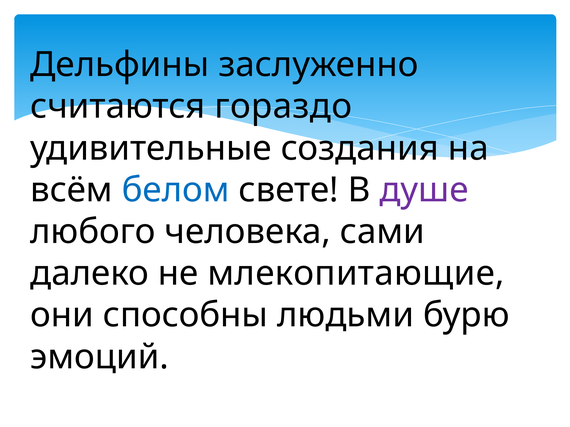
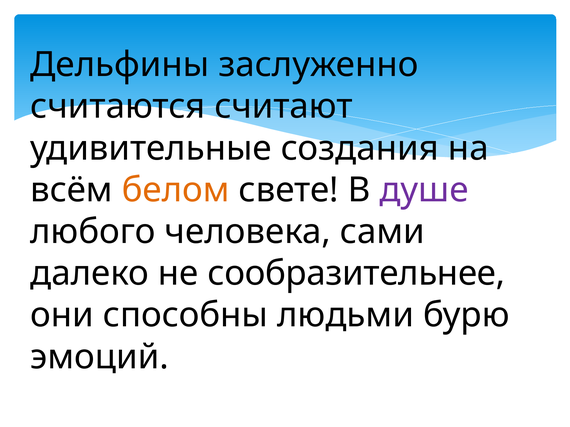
гораздо: гораздо -> считают (284, 107)
белом colour: blue -> orange (176, 190)
млекопитающие: млекопитающие -> сообразительнее (356, 274)
